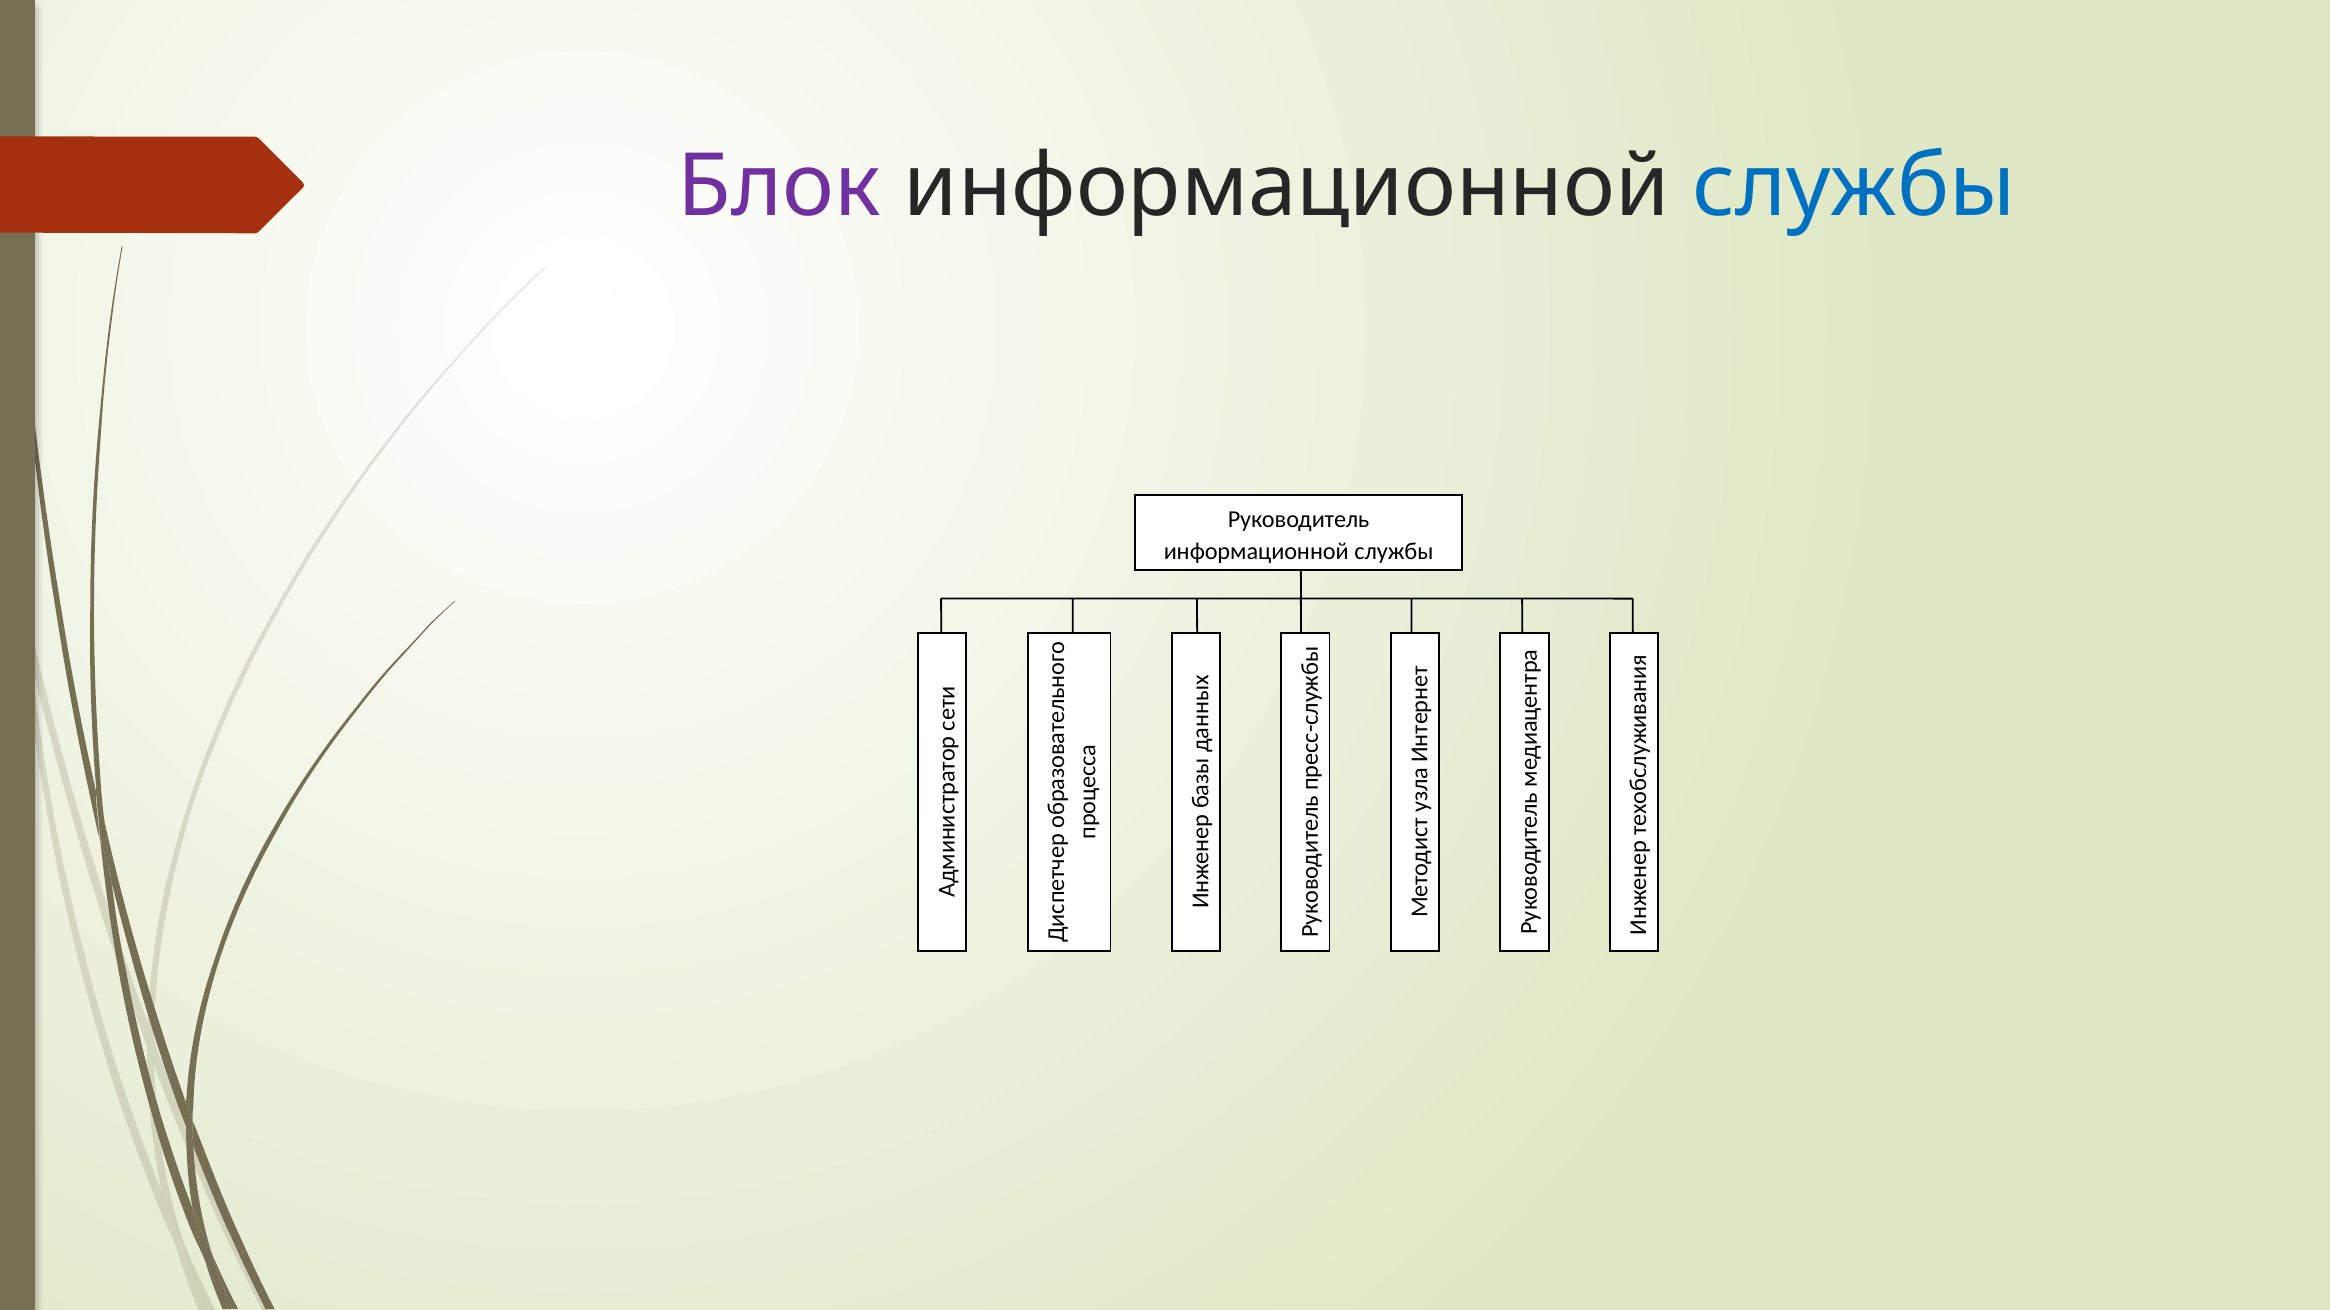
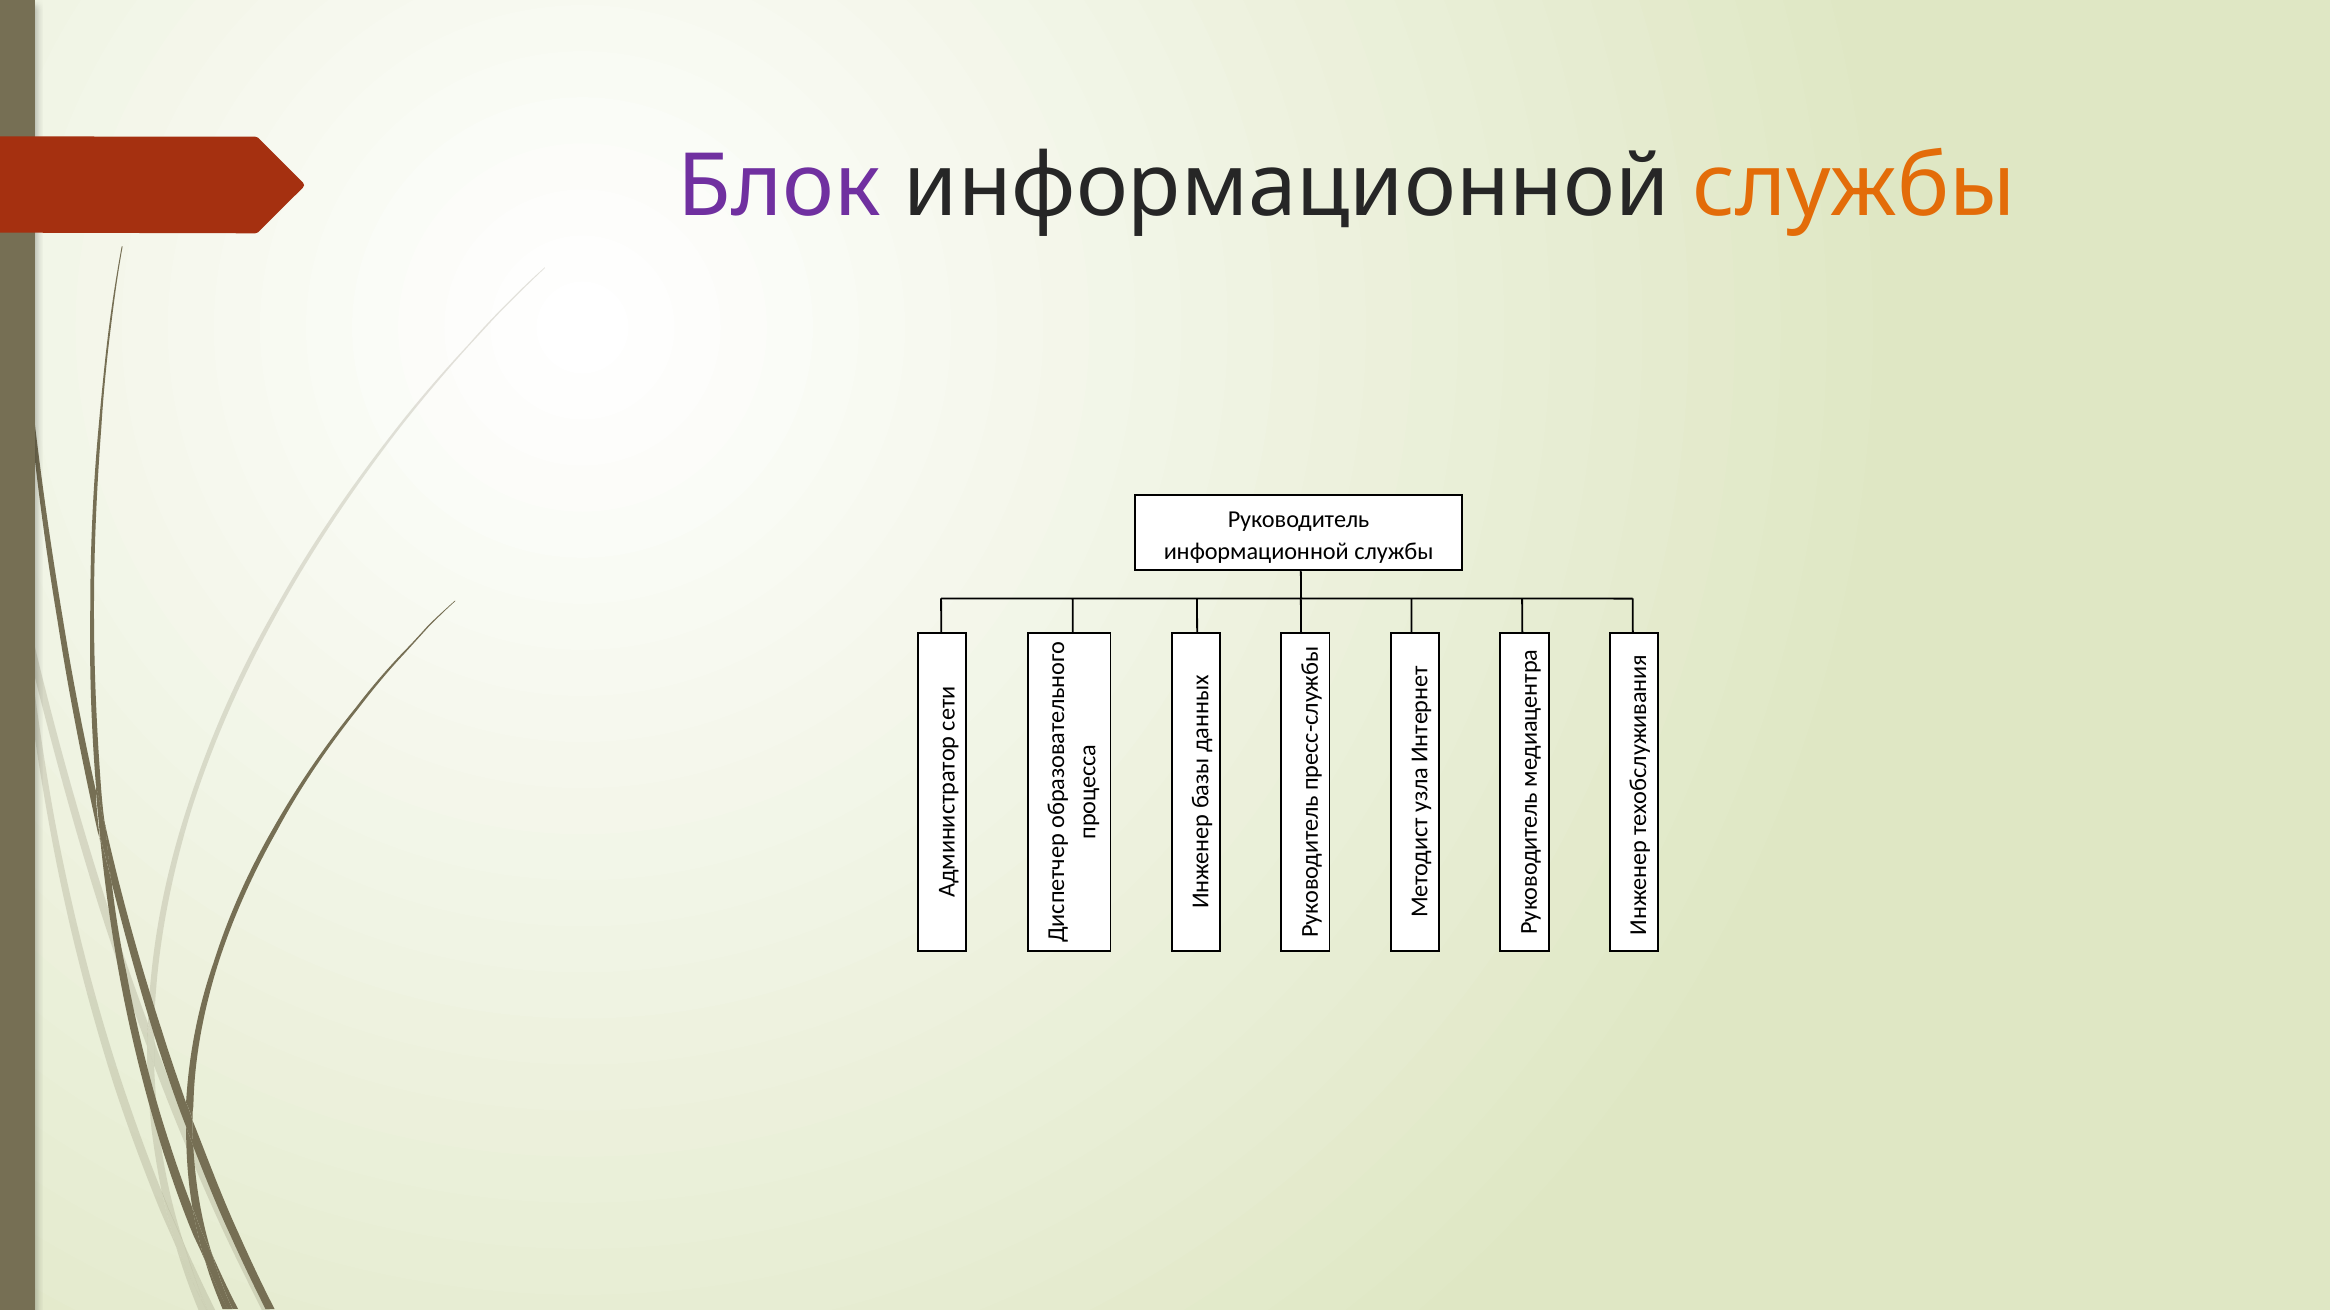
службы colour: blue -> orange (1854, 187)
